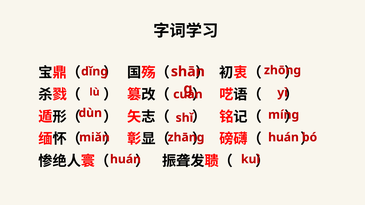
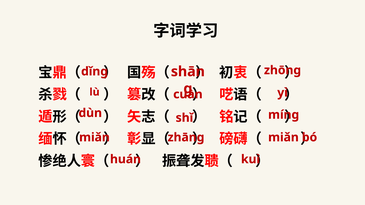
huán: huán -> miǎn (283, 138)
